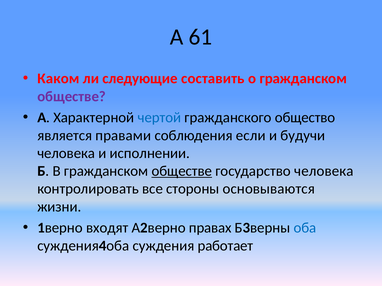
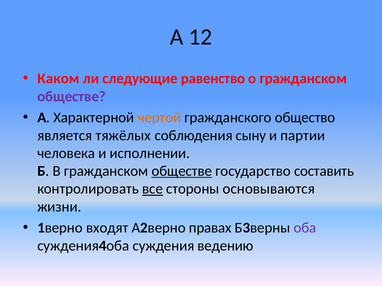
61: 61 -> 12 (200, 37)
составить: составить -> равенство (213, 79)
чертой colour: blue -> orange (159, 118)
правами: правами -> тяжёлых (123, 136)
если: если -> сыну (251, 136)
будучи: будучи -> партии (303, 136)
государство человека: человека -> составить (324, 171)
все underline: none -> present (153, 189)
оба colour: blue -> purple (305, 228)
работает: работает -> ведению (225, 246)
